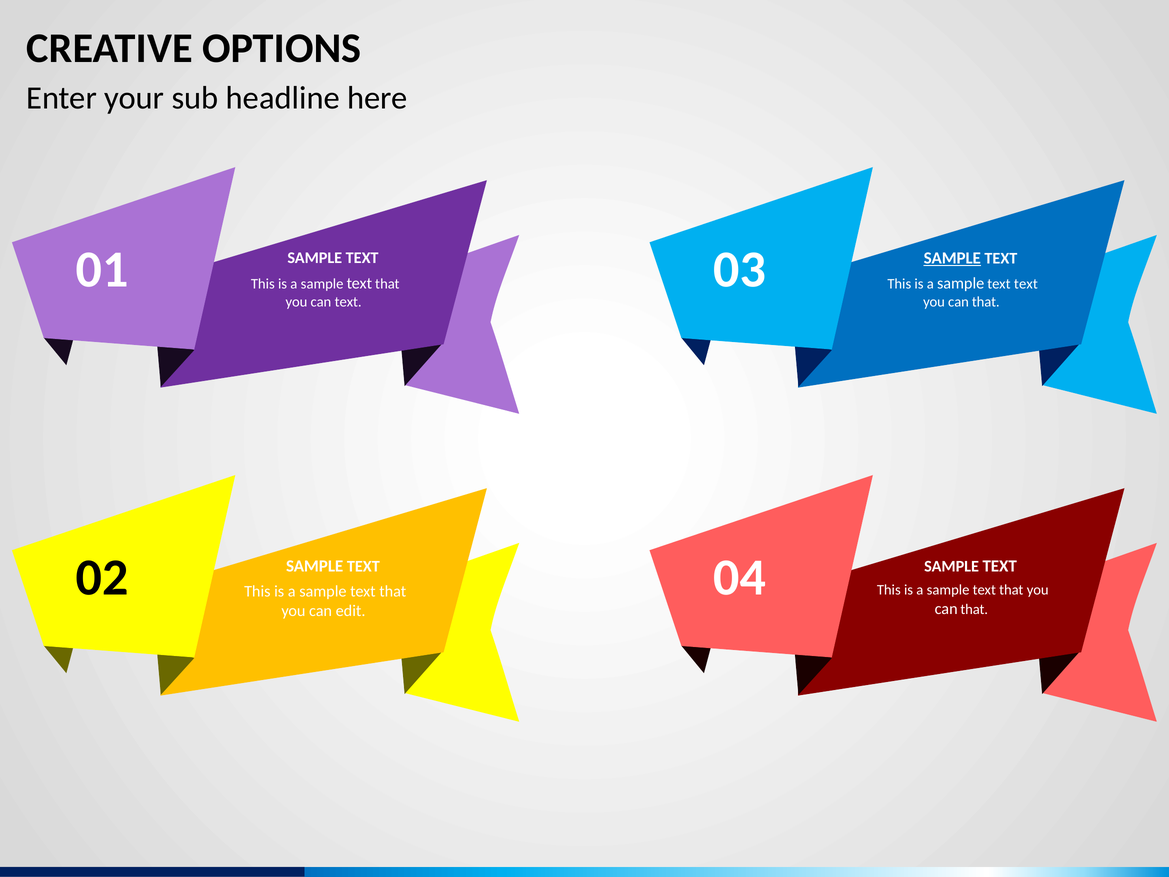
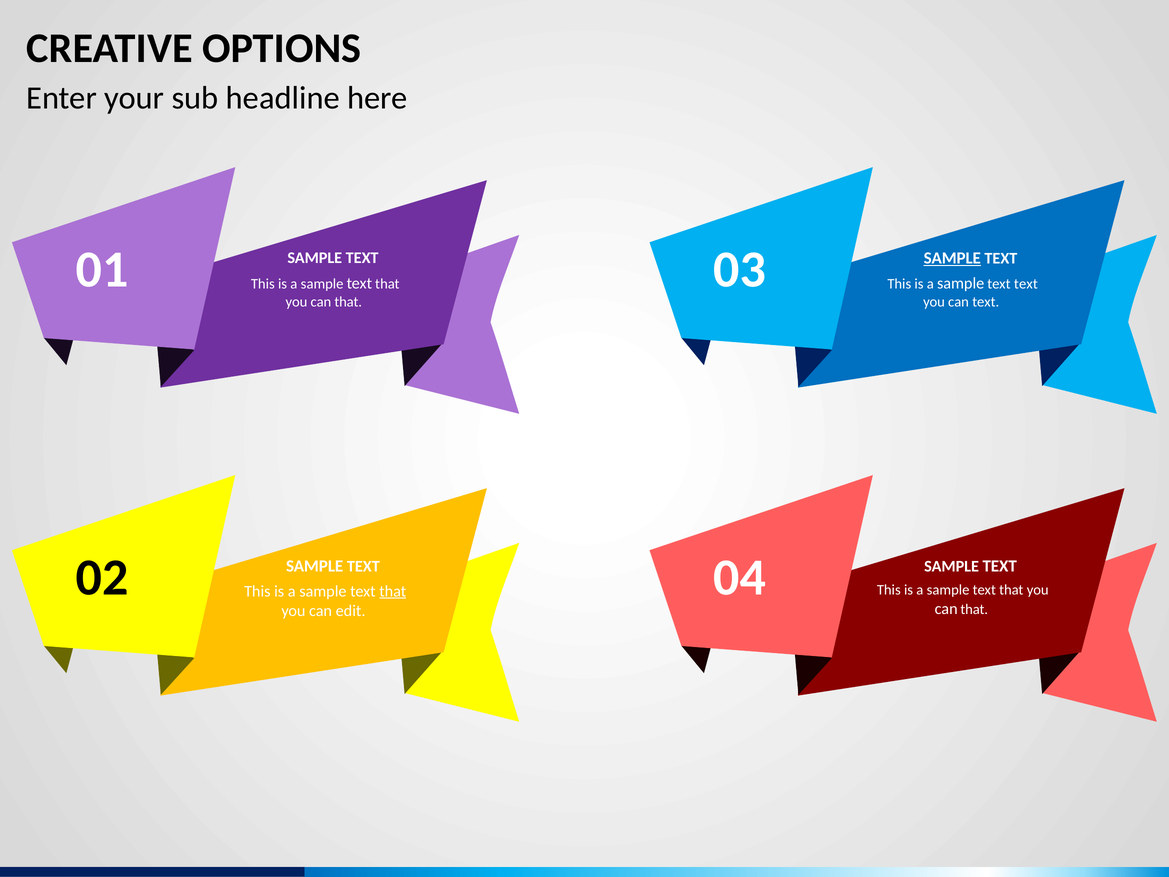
text: text -> that (348, 302)
that: that -> text (986, 302)
that underline: none -> present (393, 591)
